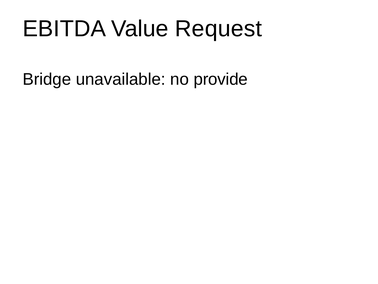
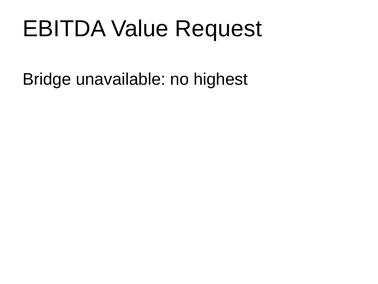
provide: provide -> highest (221, 79)
